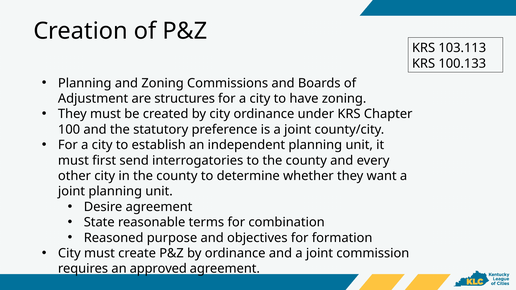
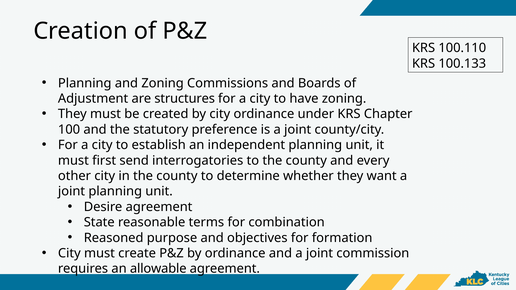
103.113: 103.113 -> 100.110 (462, 48)
approved: approved -> allowable (158, 269)
